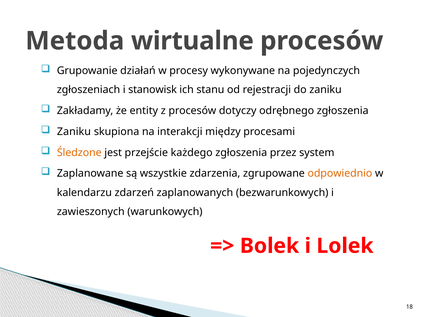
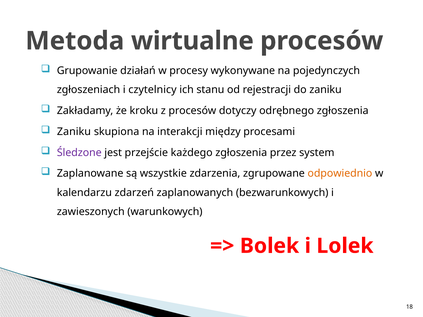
stanowisk: stanowisk -> czytelnicy (152, 90)
entity: entity -> kroku (144, 111)
Śledzone colour: orange -> purple (79, 153)
